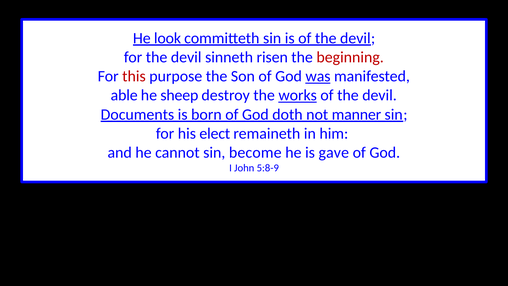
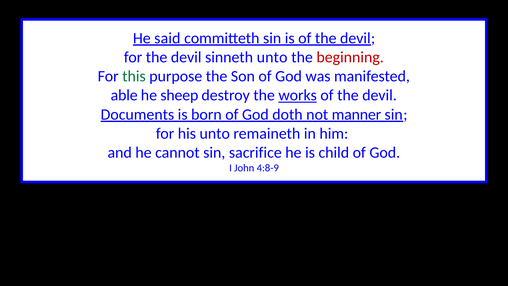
look: look -> said (167, 38)
sinneth risen: risen -> unto (272, 57)
this colour: red -> green (134, 76)
was underline: present -> none (318, 76)
his elect: elect -> unto (215, 133)
become: become -> sacrifice (255, 152)
gave: gave -> child (334, 152)
5:8-9: 5:8-9 -> 4:8-9 (268, 168)
